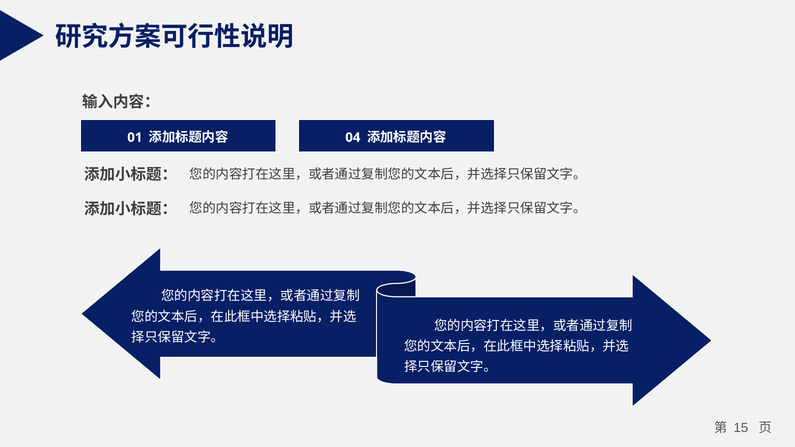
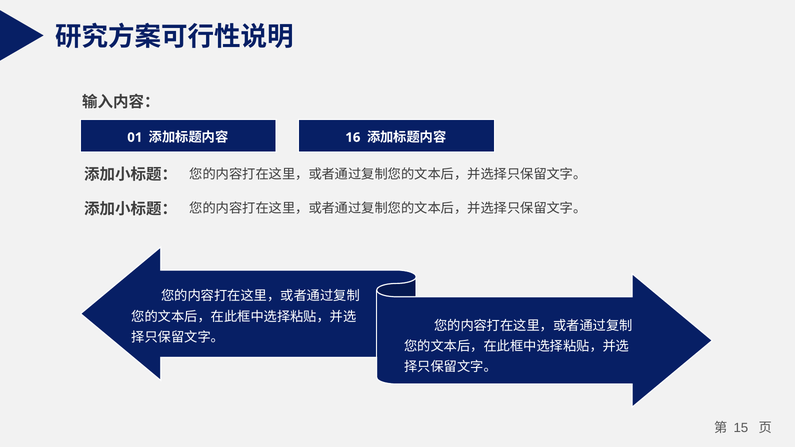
04: 04 -> 16 (353, 138)
